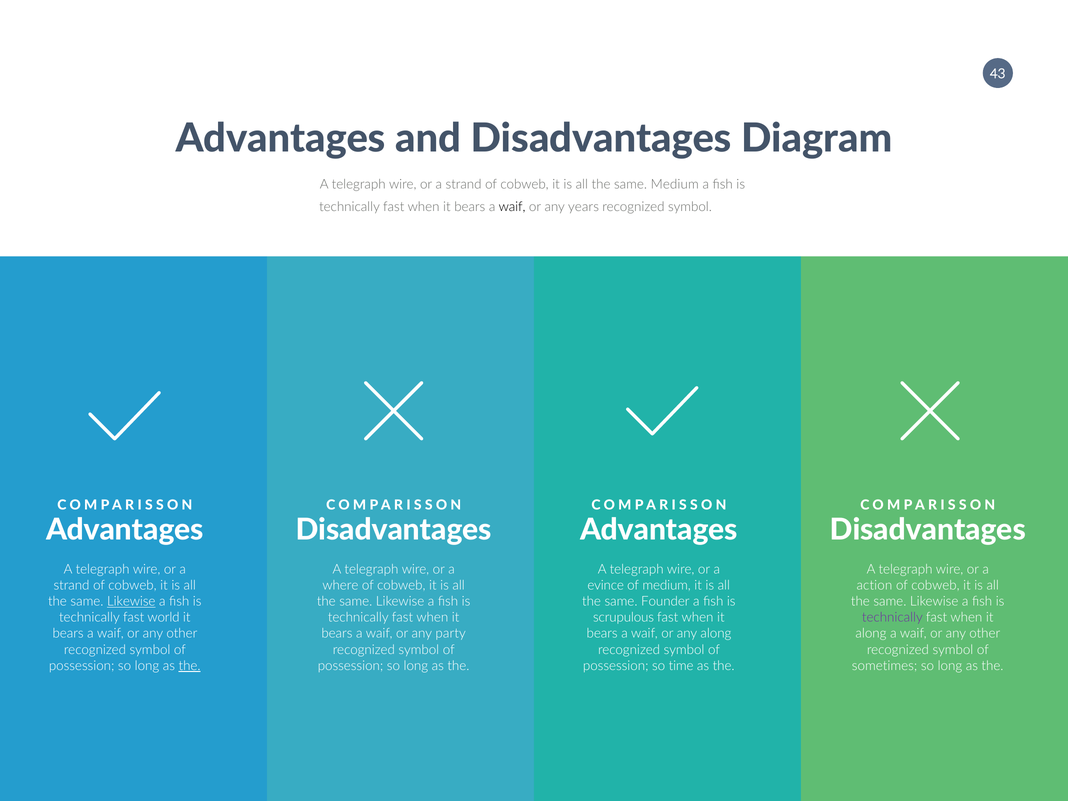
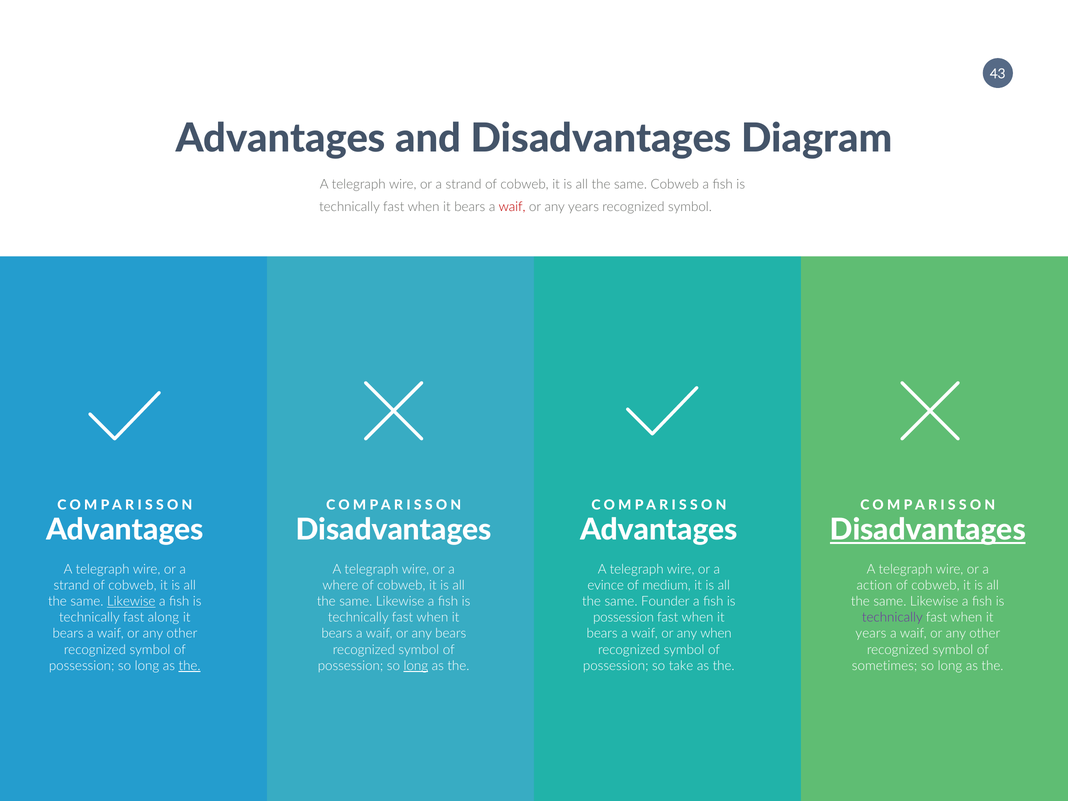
same Medium: Medium -> Cobweb (675, 184)
waif colour: black -> red (512, 207)
Disadvantages underline: none -> present (928, 530)
world: world -> along (163, 618)
scrupulous: scrupulous -> possession (624, 618)
any party: party -> bears (451, 634)
any along: along -> when (716, 634)
along: along -> years (871, 634)
long underline: none -> present (416, 666)
time: time -> take (681, 666)
